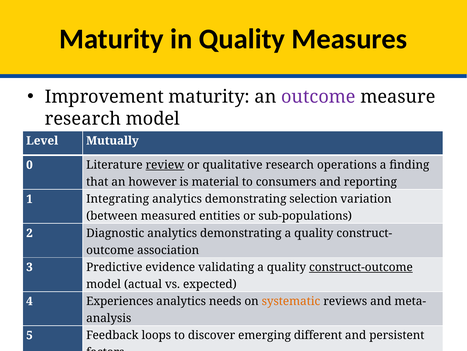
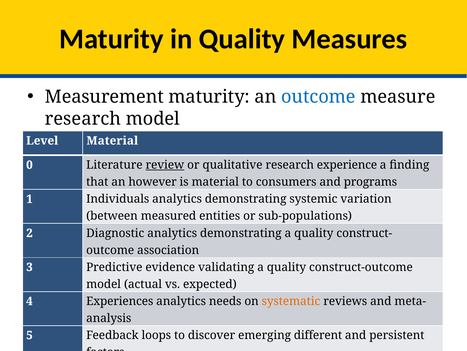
Improvement: Improvement -> Measurement (104, 97)
outcome colour: purple -> blue (318, 97)
Level Mutually: Mutually -> Material (112, 140)
operations: operations -> experience (347, 165)
reporting: reporting -> programs (370, 182)
Integrating: Integrating -> Individuals (118, 199)
selection: selection -> systemic (313, 199)
construct-outcome underline: present -> none (361, 267)
